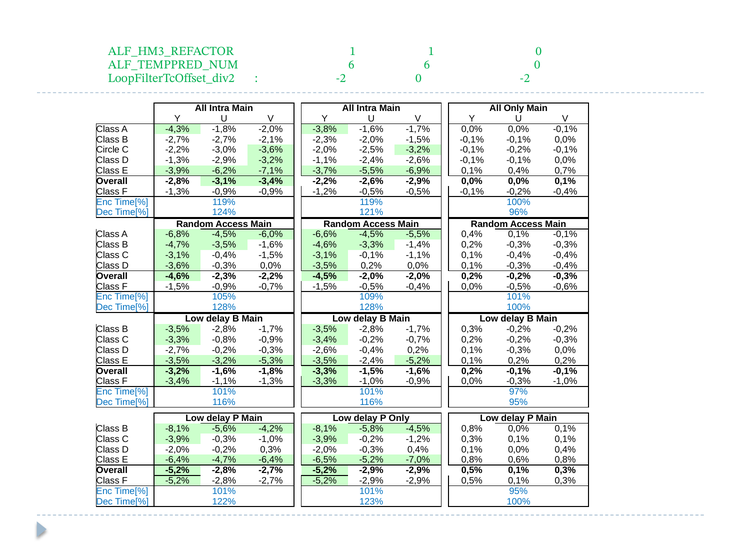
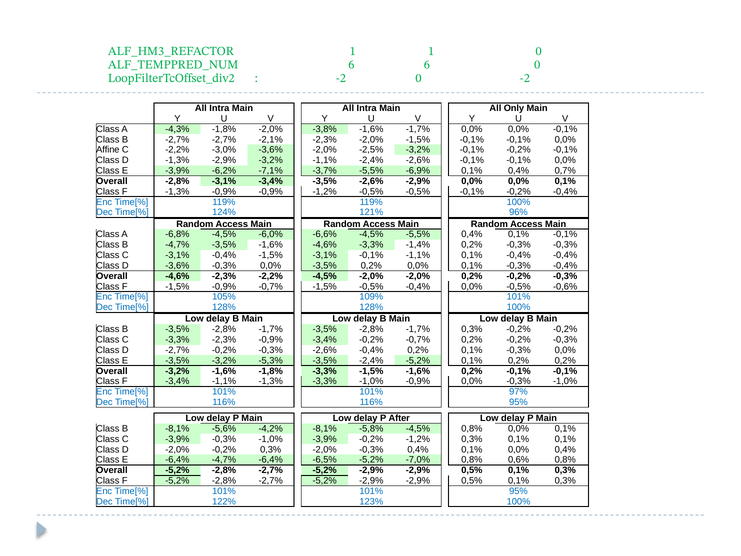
Circle: Circle -> Affine (108, 150)
-3,4% -2,2%: -2,2% -> -3,5% (325, 181)
-3,3% -0,8%: -0,8% -> -2,3% (224, 340)
P Only: Only -> After (399, 418)
